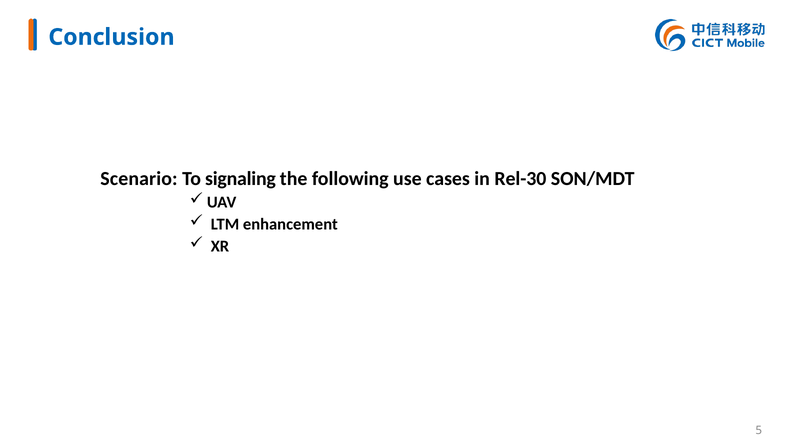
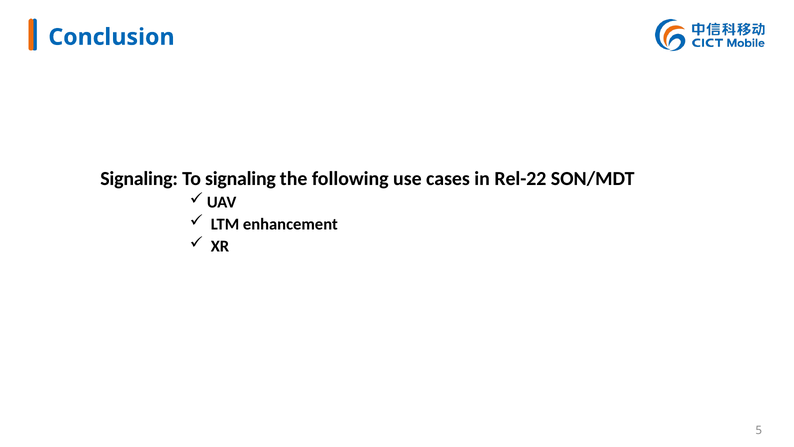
Scenario: Scenario -> Signaling (139, 179)
Rel-30: Rel-30 -> Rel-22 (520, 179)
